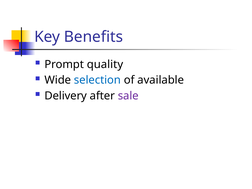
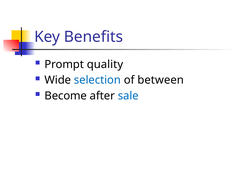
available: available -> between (161, 80)
Delivery: Delivery -> Become (66, 96)
sale colour: purple -> blue (128, 96)
